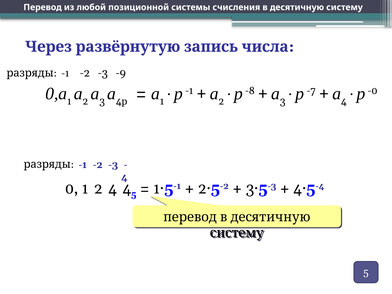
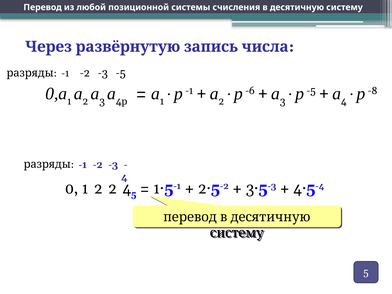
-3 -9: -9 -> -5 (121, 73)
-8: -8 -> -6 (250, 91)
-7: -7 -> -5 (311, 91)
-0: -0 -> -8 (373, 91)
2 4: 4 -> 2 (113, 188)
